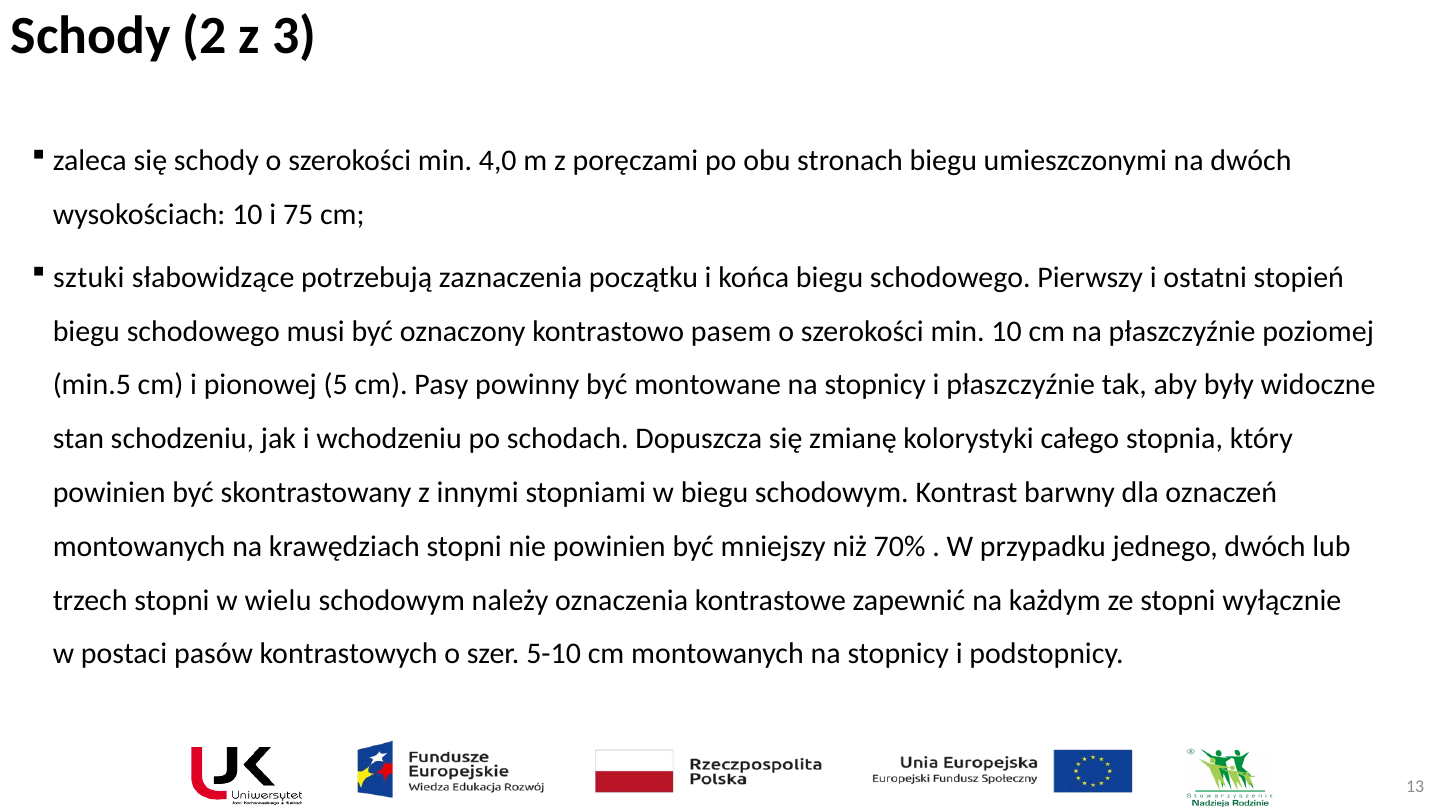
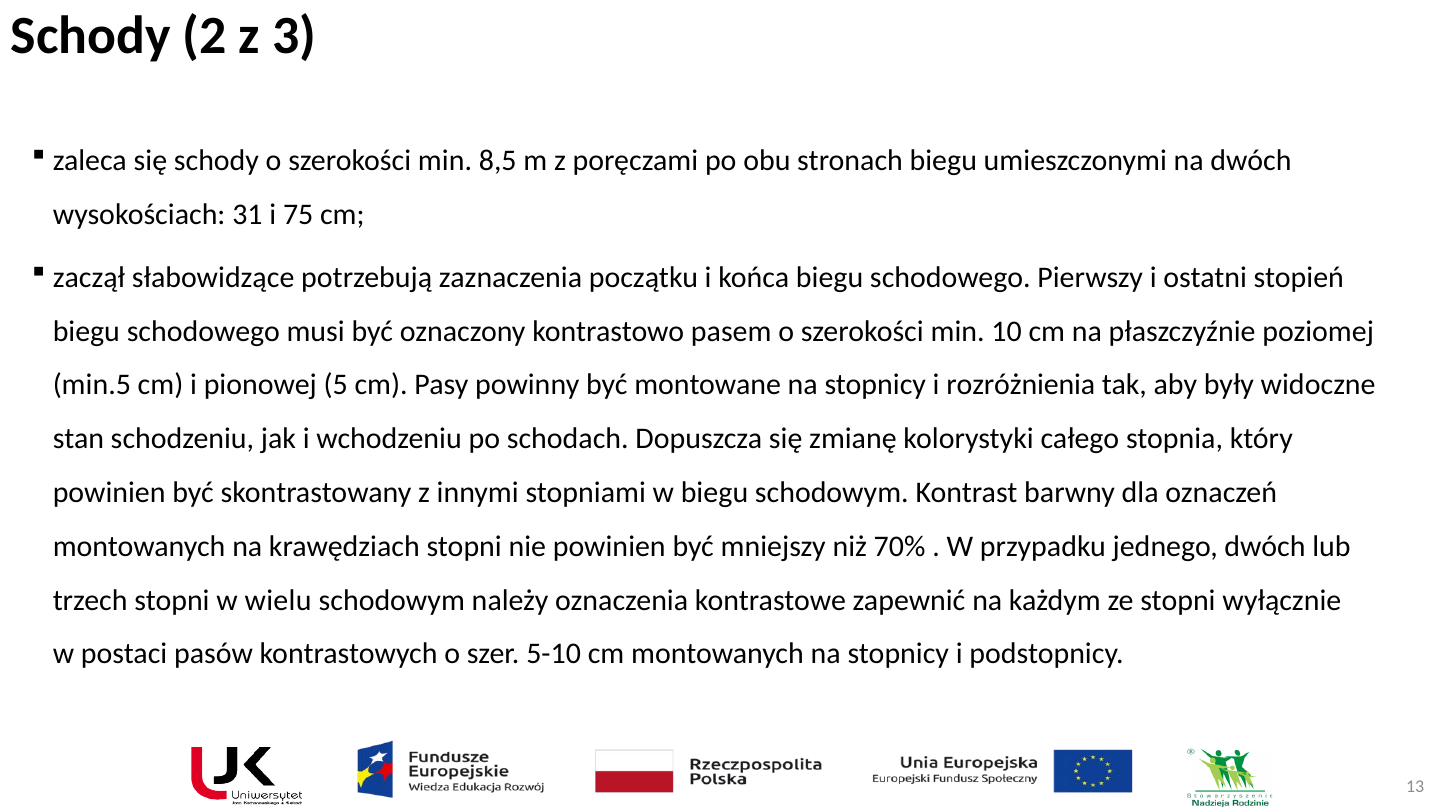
4,0: 4,0 -> 8,5 (498, 161)
wysokościach 10: 10 -> 31 (247, 215)
sztuki: sztuki -> zaczął (89, 277)
i płaszczyźnie: płaszczyźnie -> rozróżnienia (1021, 385)
